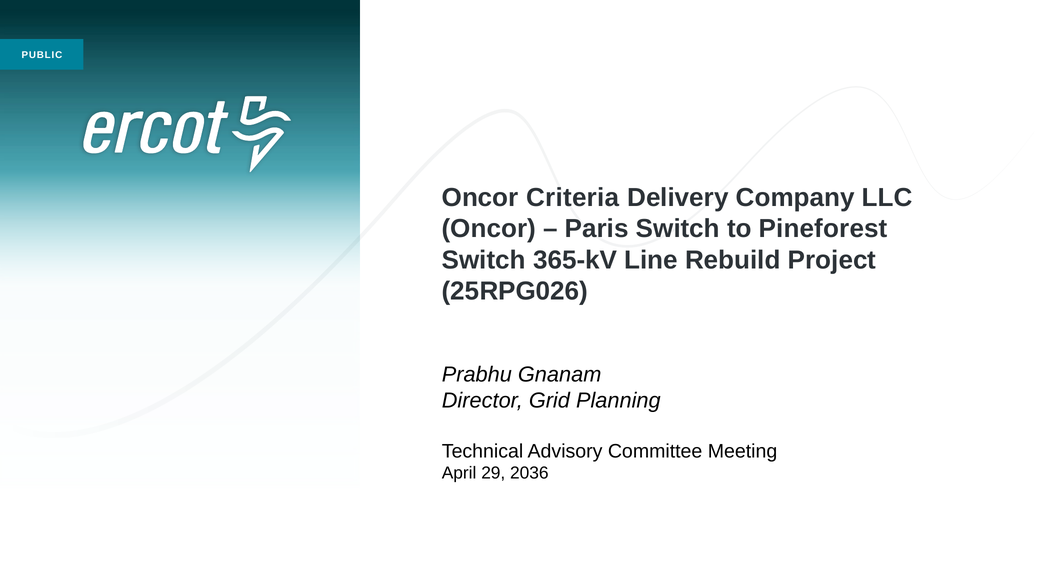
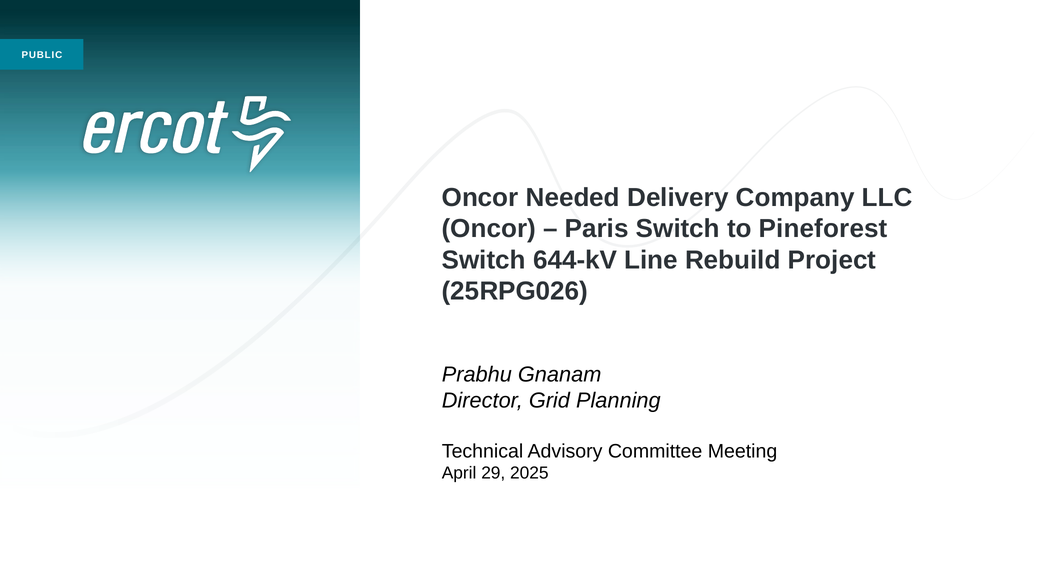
Criteria: Criteria -> Needed (573, 198)
365-kV: 365-kV -> 644-kV (575, 260)
2036: 2036 -> 2025 (529, 474)
